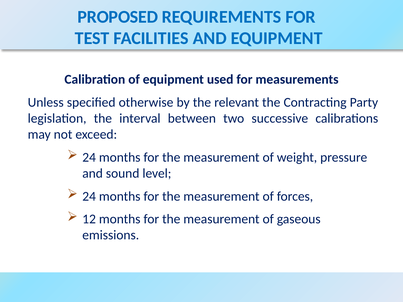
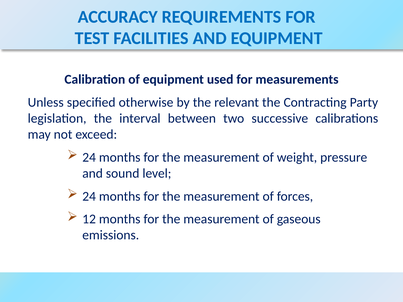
PROPOSED: PROPOSED -> ACCURACY (118, 17)
